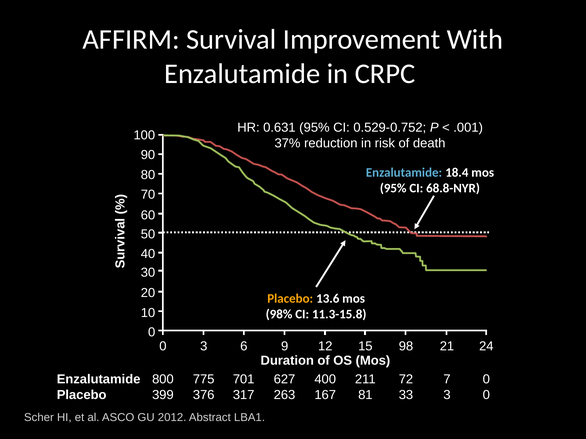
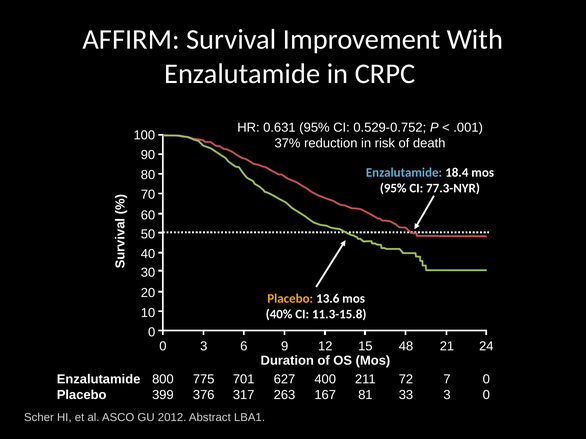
68.8-NYR: 68.8-NYR -> 77.3-NYR (453, 188)
98%: 98% -> 40% (279, 314)
98: 98 -> 48 (406, 346)
